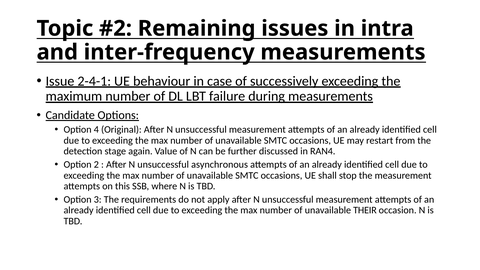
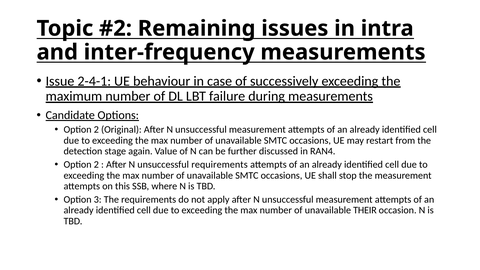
4: 4 -> 2 (96, 130)
unsuccessful asynchronous: asynchronous -> requirements (220, 165)
